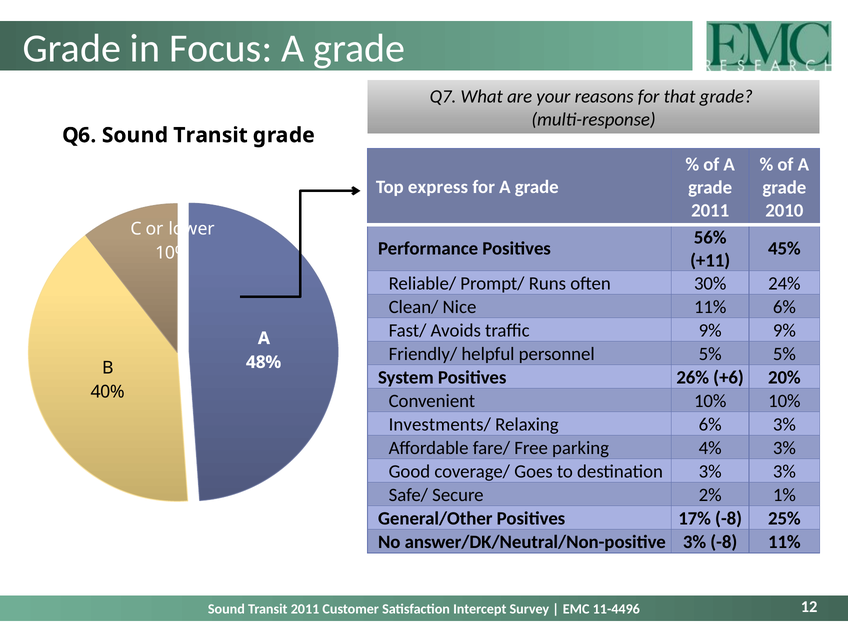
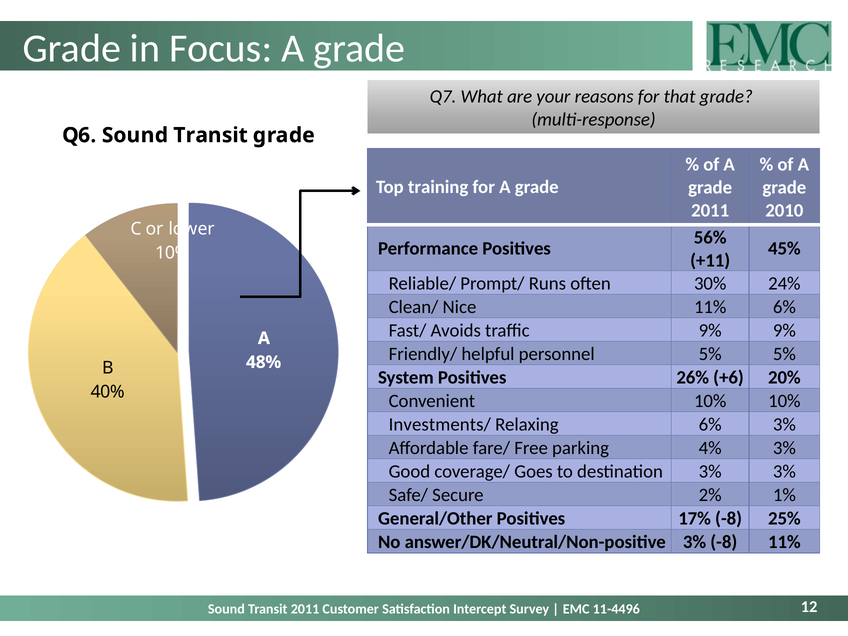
express: express -> training (438, 187)
